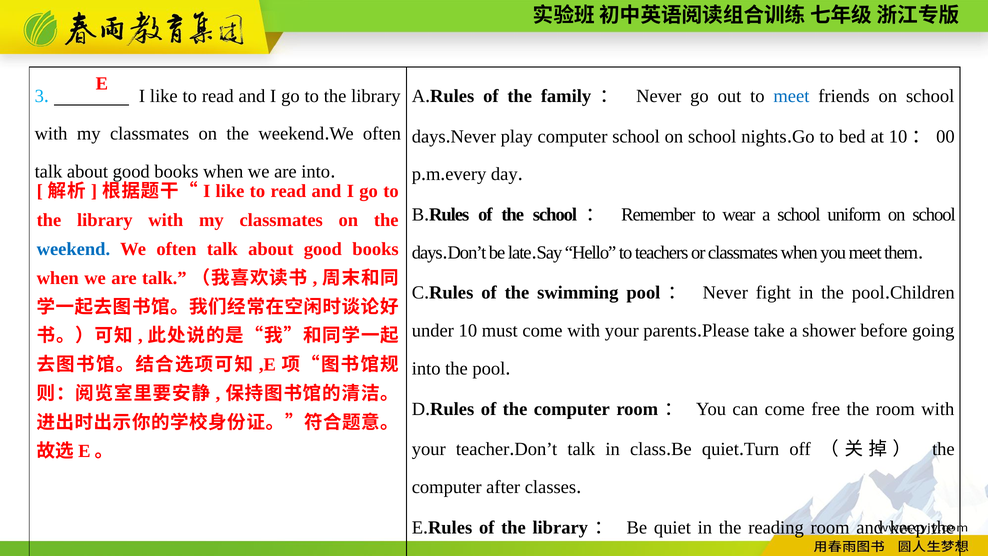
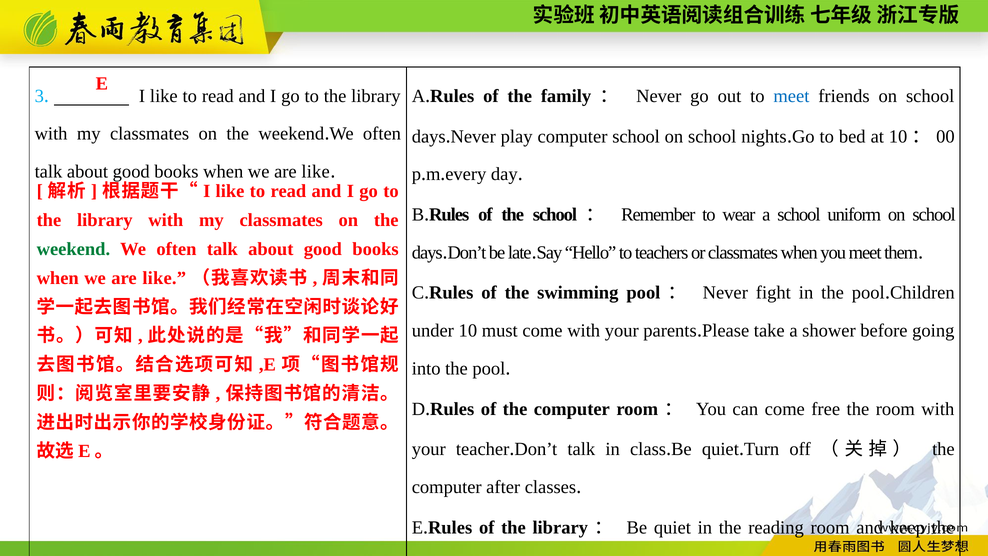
into: into -> like (316, 172)
weekend colour: blue -> green (73, 249)
talk: talk -> like (164, 278)
